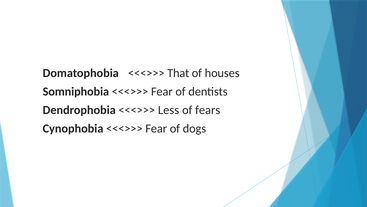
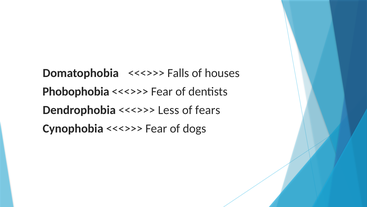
That: That -> Falls (178, 73)
Somniphobia: Somniphobia -> Phobophobia (76, 91)
